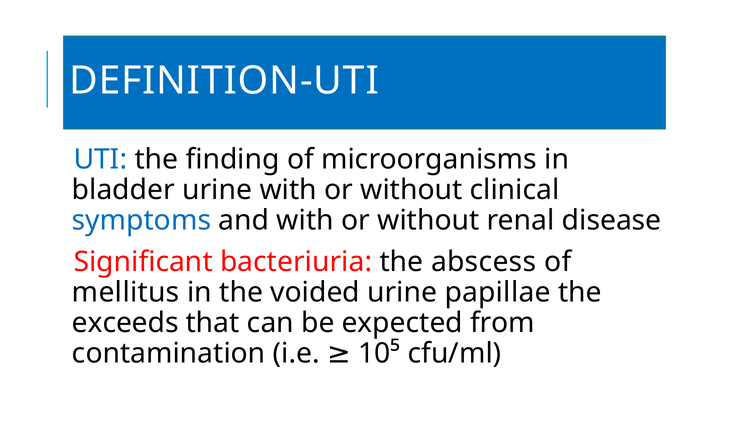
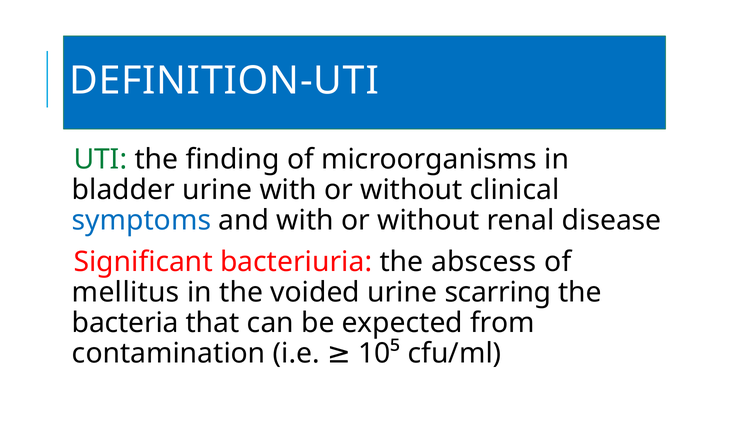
UTI colour: blue -> green (100, 160)
papillae: papillae -> scarring (498, 293)
exceeds: exceeds -> bacteria (125, 323)
